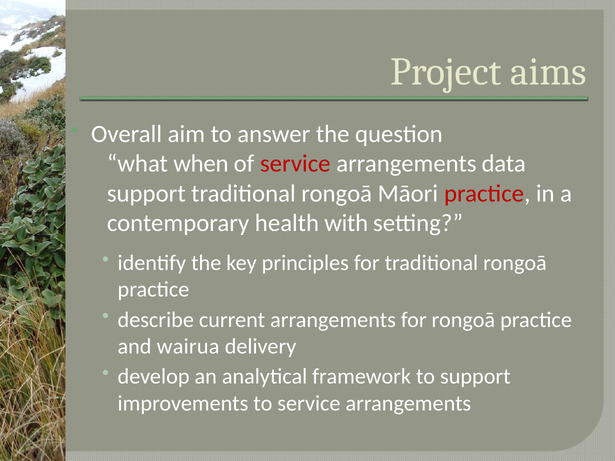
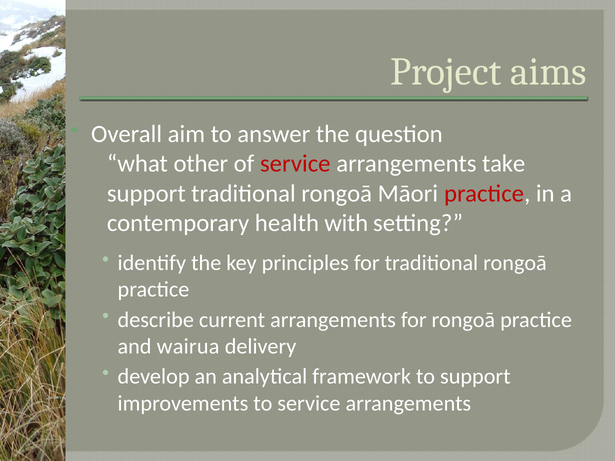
when: when -> other (201, 164)
data: data -> take (504, 164)
